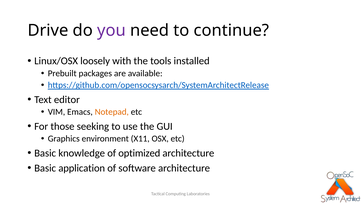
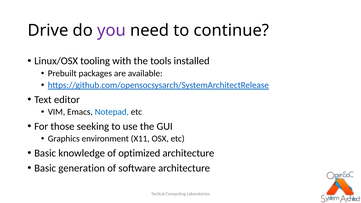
loosely: loosely -> tooling (95, 61)
Notepad colour: orange -> blue (112, 112)
application: application -> generation (82, 168)
